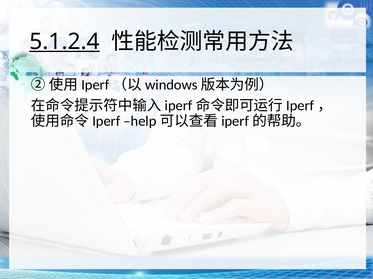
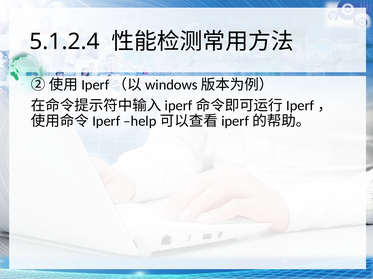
5.1.2.4 underline: present -> none (65, 42)
